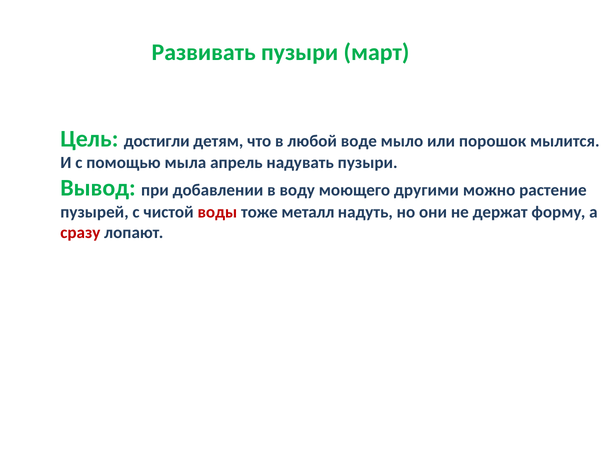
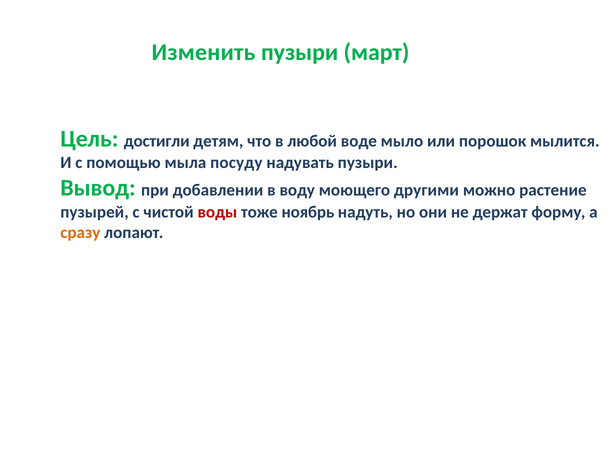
Развивать: Развивать -> Изменить (204, 53)
апрель: апрель -> посуду (236, 163)
металл: металл -> ноябрь (308, 212)
сразу colour: red -> orange (80, 233)
